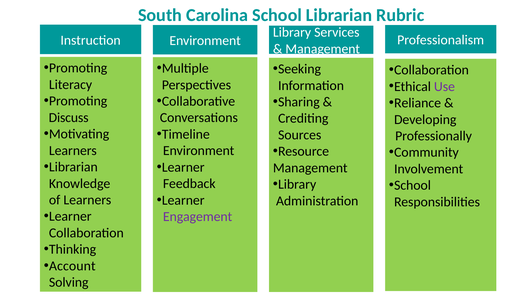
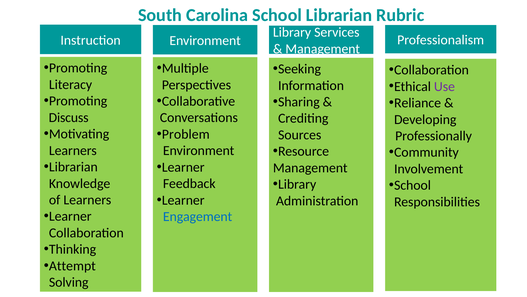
Timeline: Timeline -> Problem (186, 134)
Engagement colour: purple -> blue (198, 216)
Account: Account -> Attempt (72, 265)
